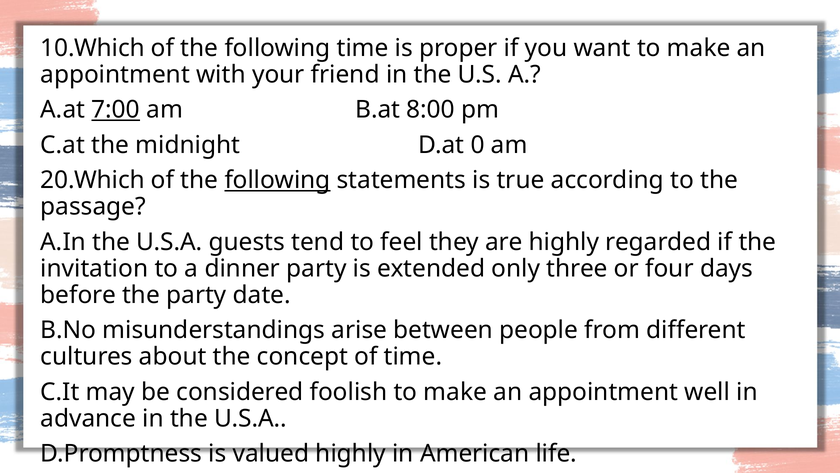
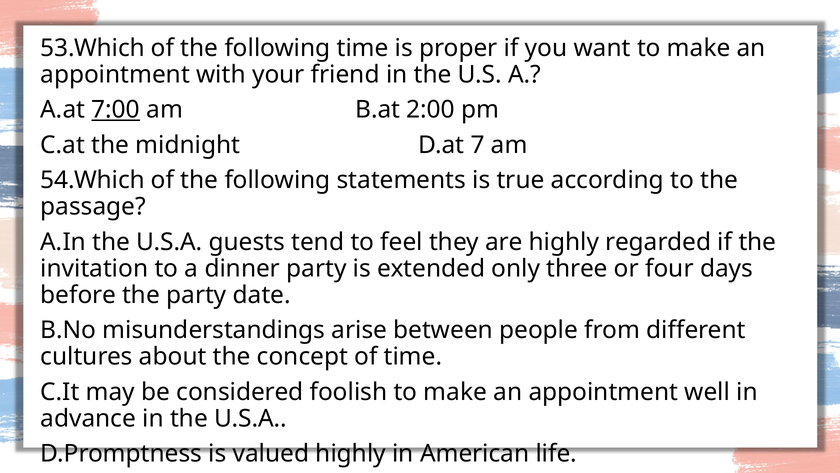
10.Which: 10.Which -> 53.Which (93, 48)
8:00: 8:00 -> 2:00 (431, 110)
0: 0 -> 7 (478, 145)
20.Which: 20.Which -> 54.Which (93, 180)
following underline: present -> none (278, 180)
